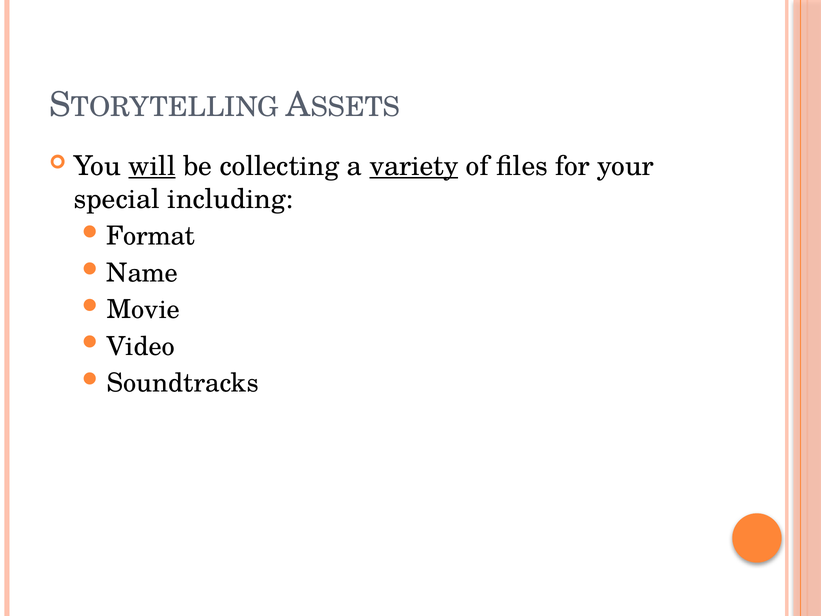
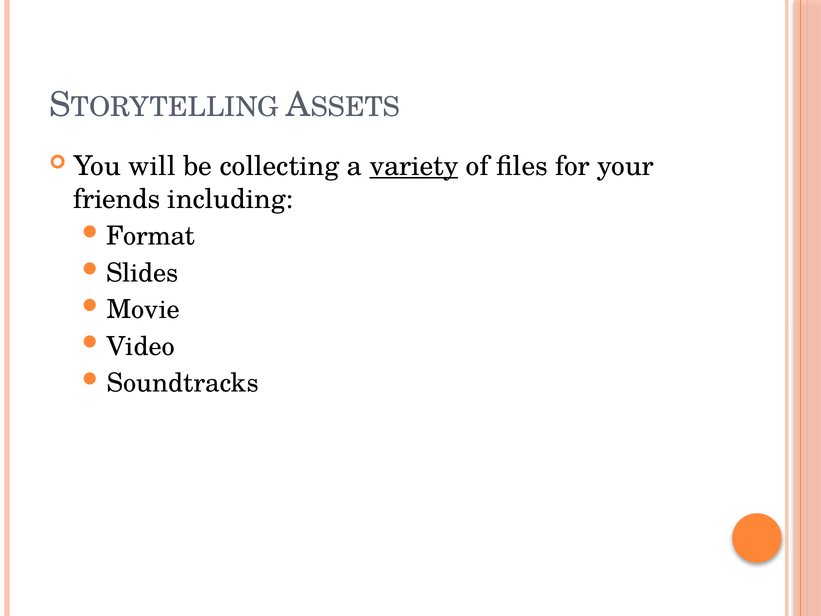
will underline: present -> none (152, 166)
special: special -> friends (117, 199)
Name: Name -> Slides (142, 273)
